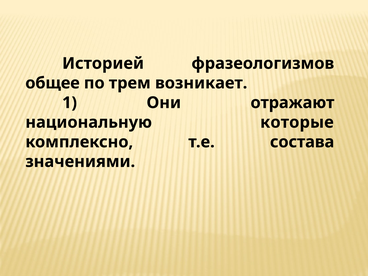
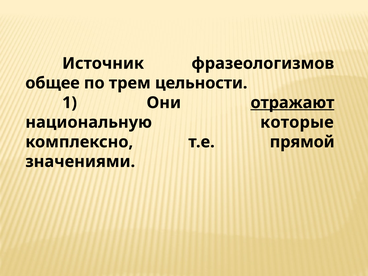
Историей: Историей -> Источник (103, 63)
возникает: возникает -> цельности (201, 83)
отражают underline: none -> present (292, 103)
состава: состава -> прямой (302, 142)
